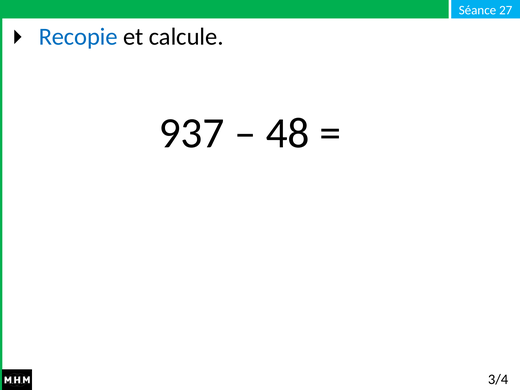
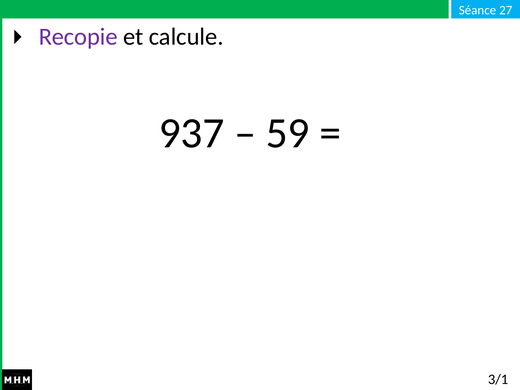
Recopie colour: blue -> purple (78, 37)
48: 48 -> 59 (288, 133)
3/4: 3/4 -> 3/1 (498, 379)
